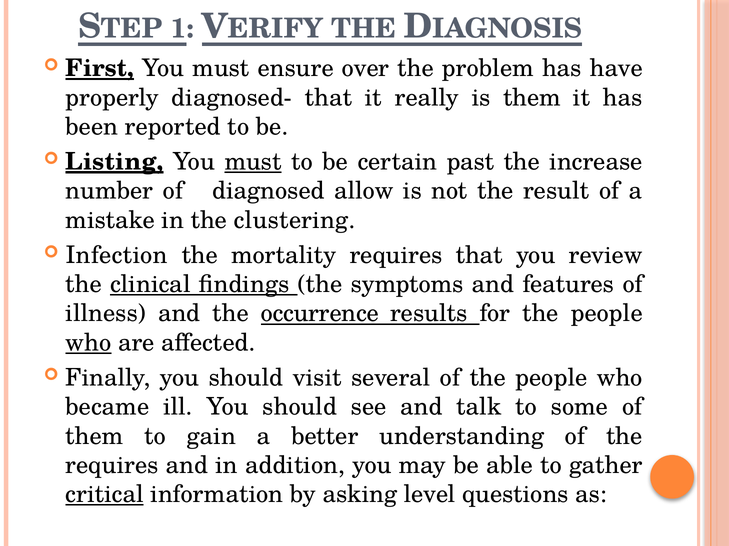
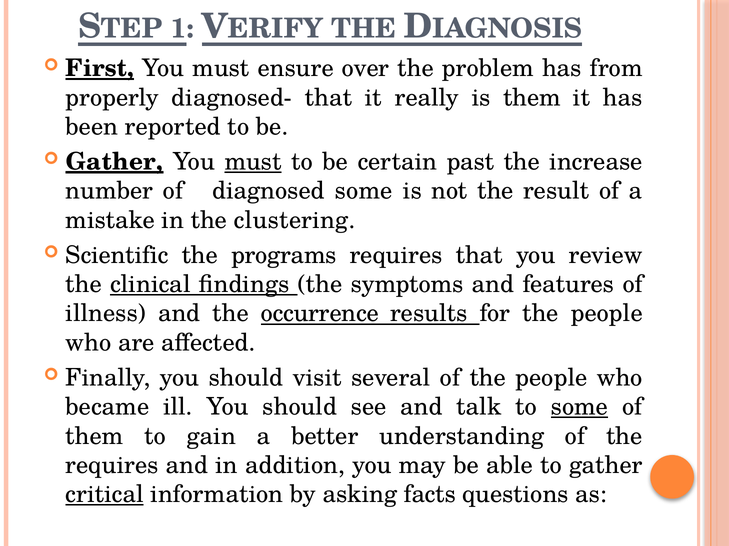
have: have -> from (616, 68)
Listing: Listing -> Gather (114, 162)
diagnosed allow: allow -> some (364, 191)
Infection: Infection -> Scientific (117, 256)
mortality: mortality -> programs (284, 256)
who underline: present -> none (88, 343)
some underline: none -> present (580, 407)
level: level -> facts (430, 495)
